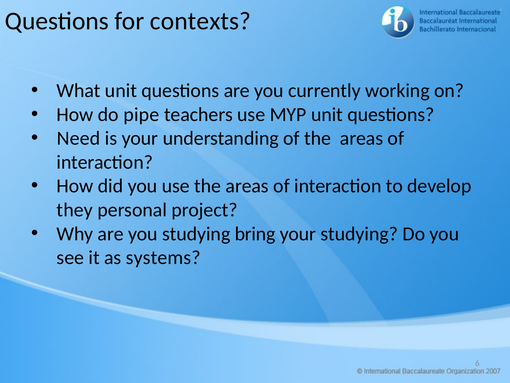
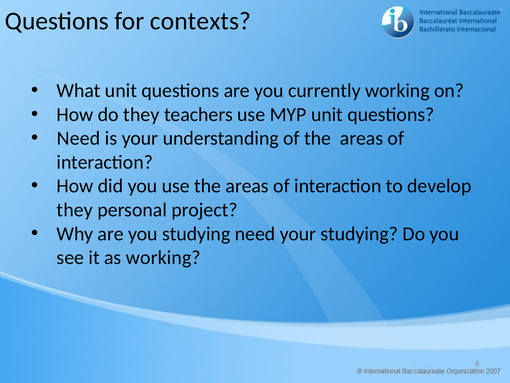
do pipe: pipe -> they (141, 114)
studying bring: bring -> need (255, 233)
as systems: systems -> working (163, 257)
